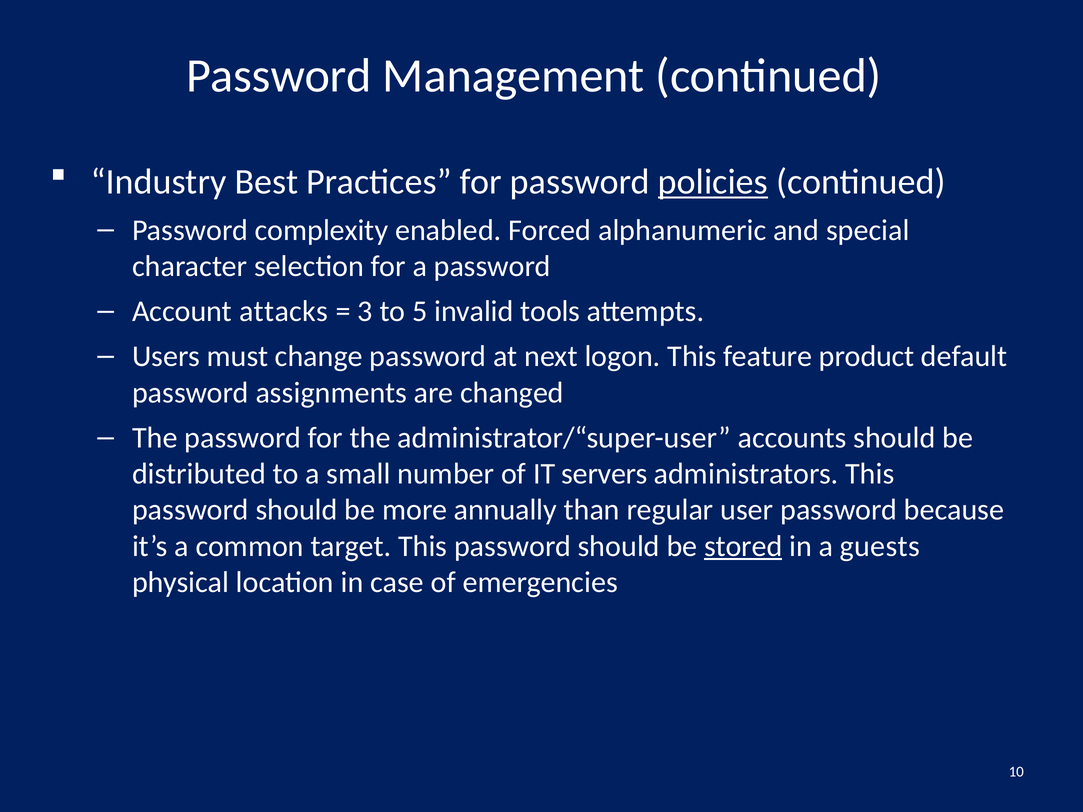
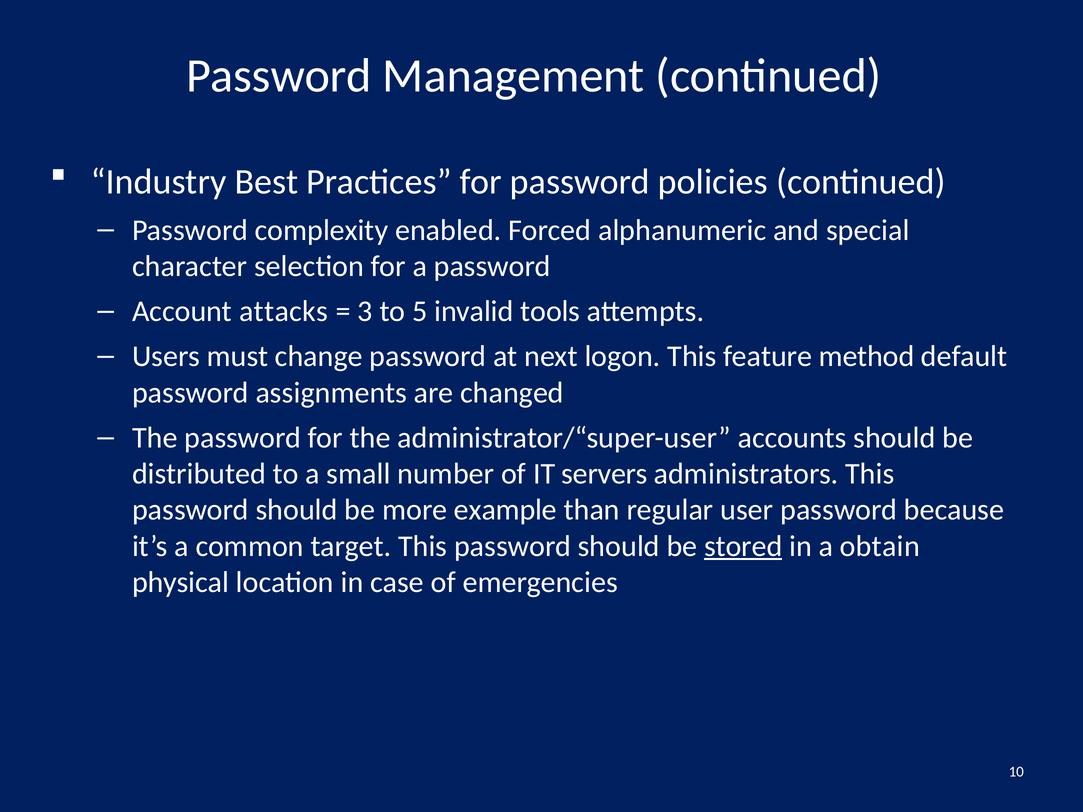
policies underline: present -> none (713, 182)
product: product -> method (867, 357)
annually: annually -> example (505, 510)
guests: guests -> obtain (880, 546)
